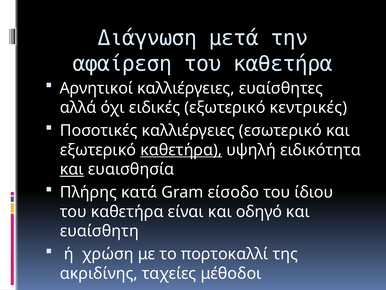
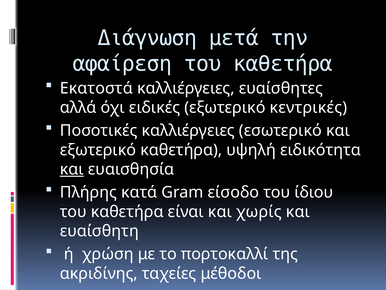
Αρνητικοί: Αρνητικοί -> Εκατοστά (96, 88)
καθετήρα underline: present -> none (181, 150)
οδηγό: οδηγό -> χωρίς (259, 211)
